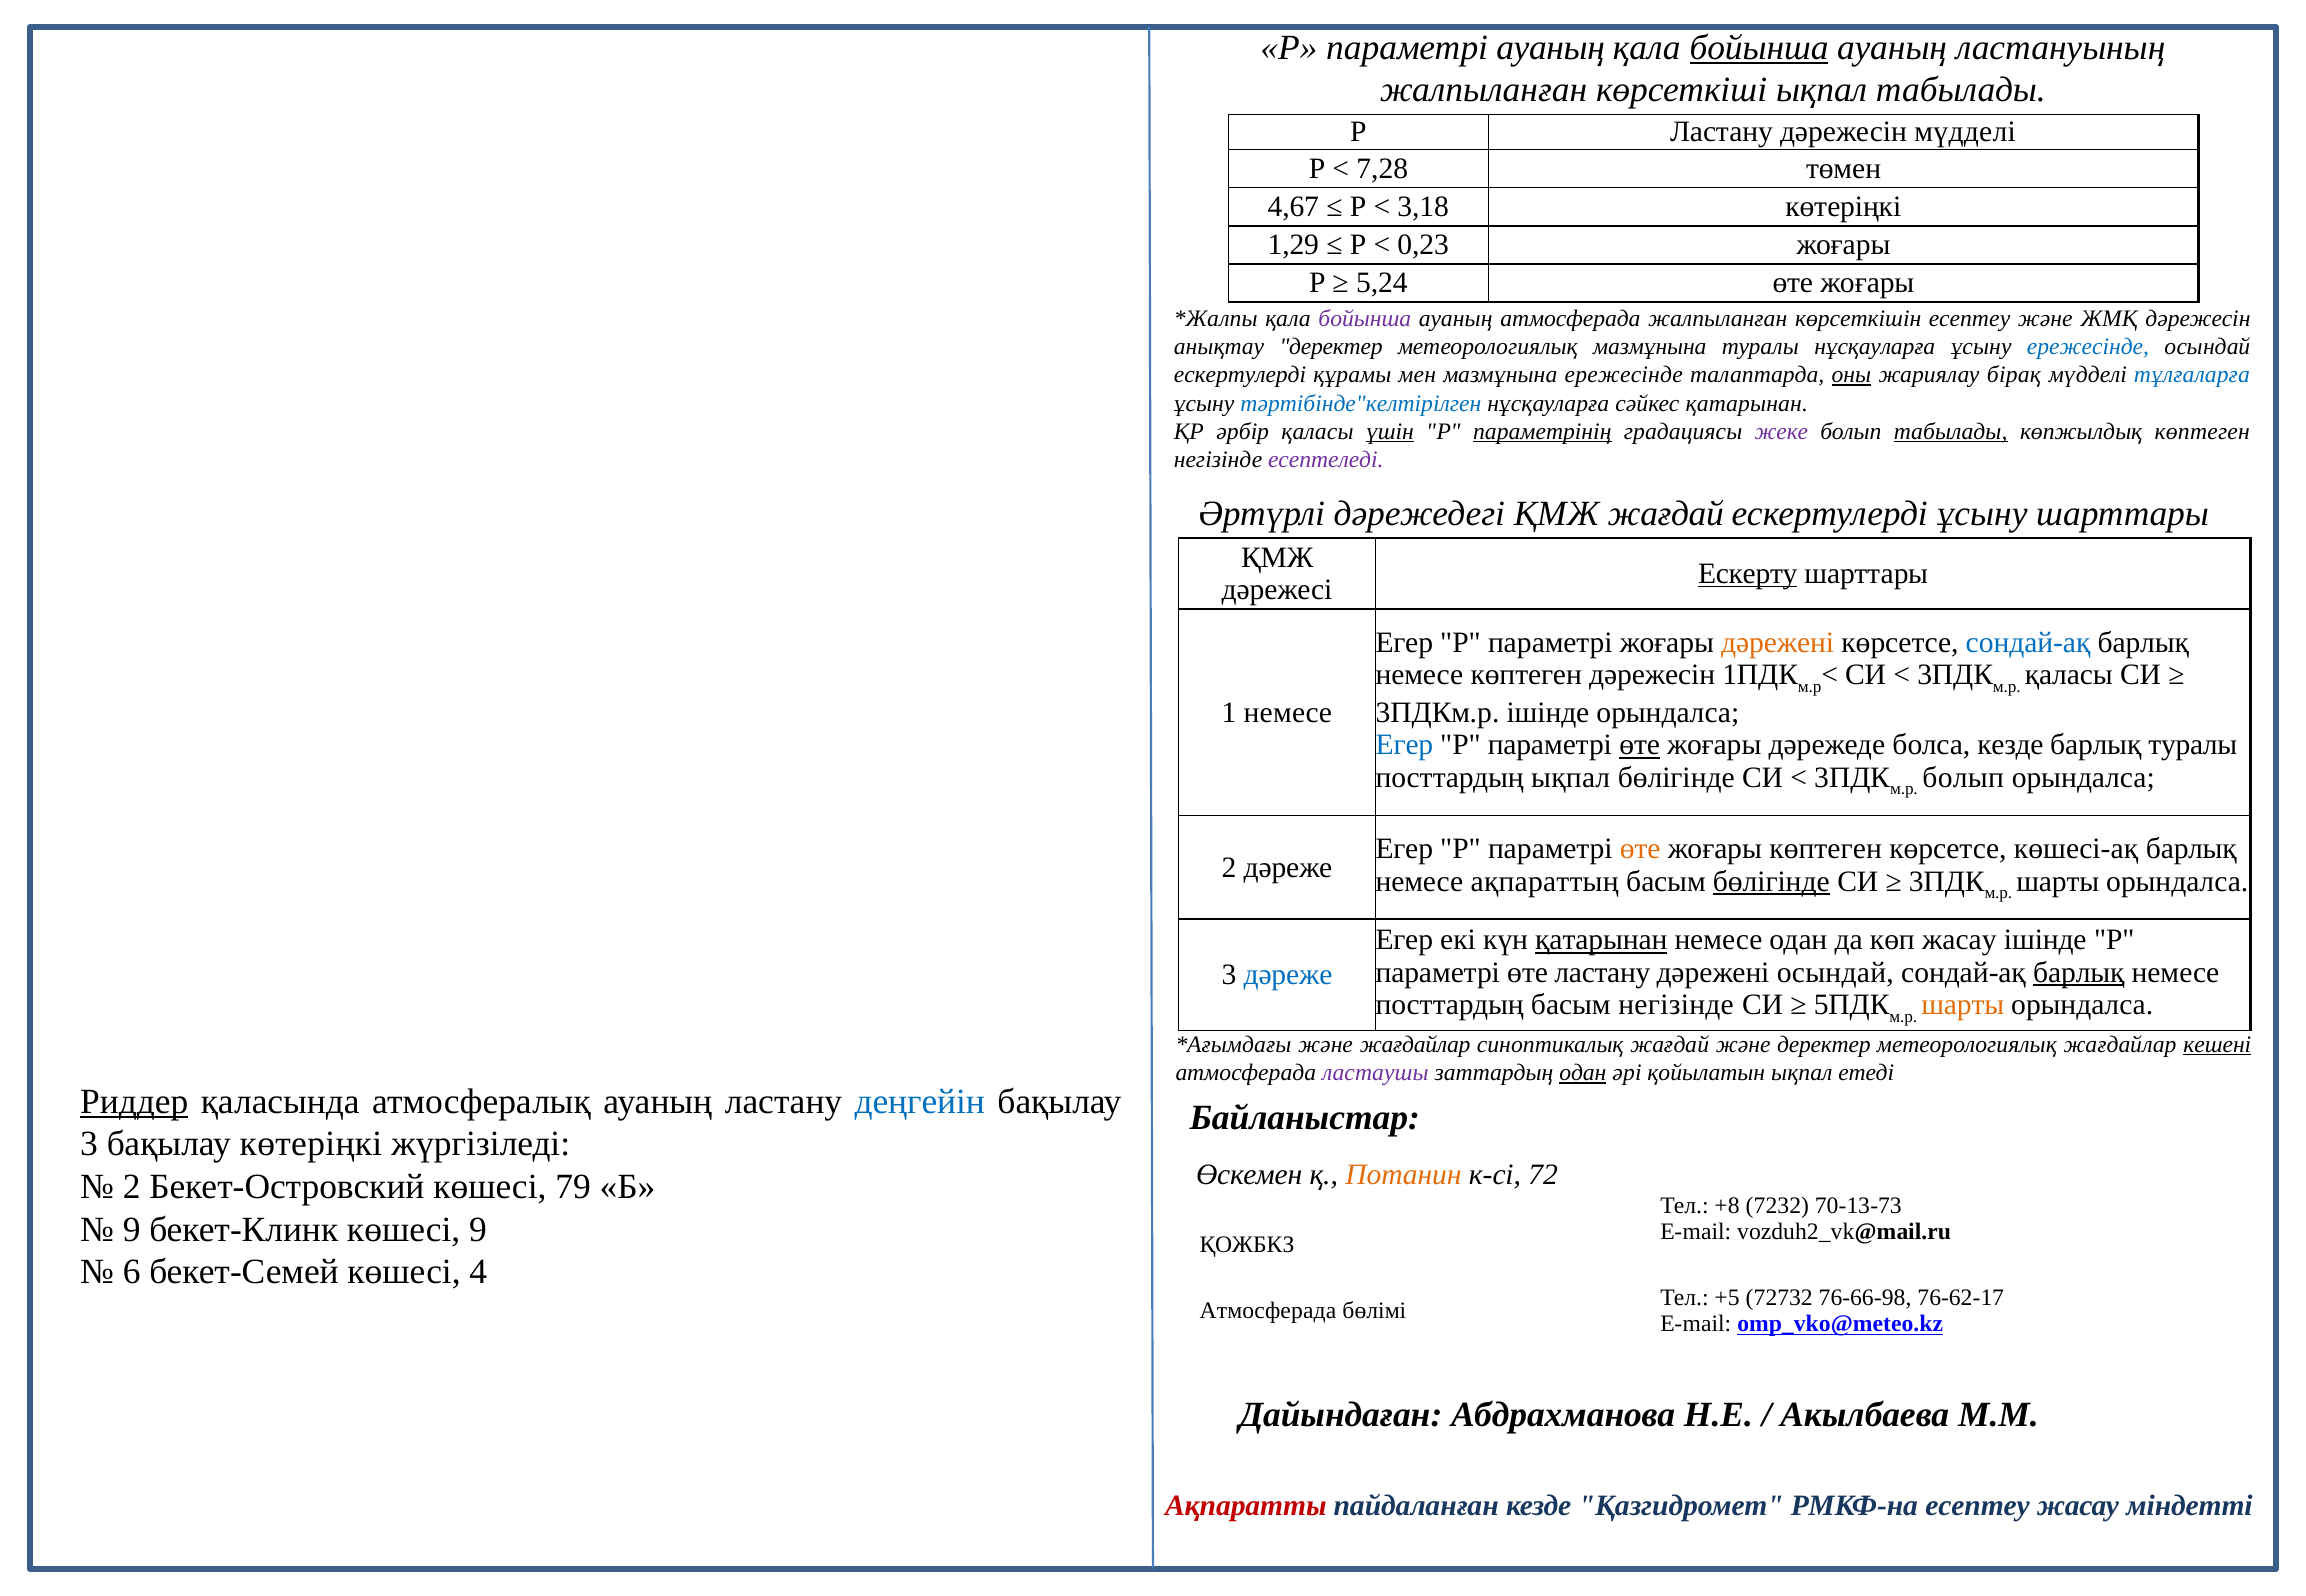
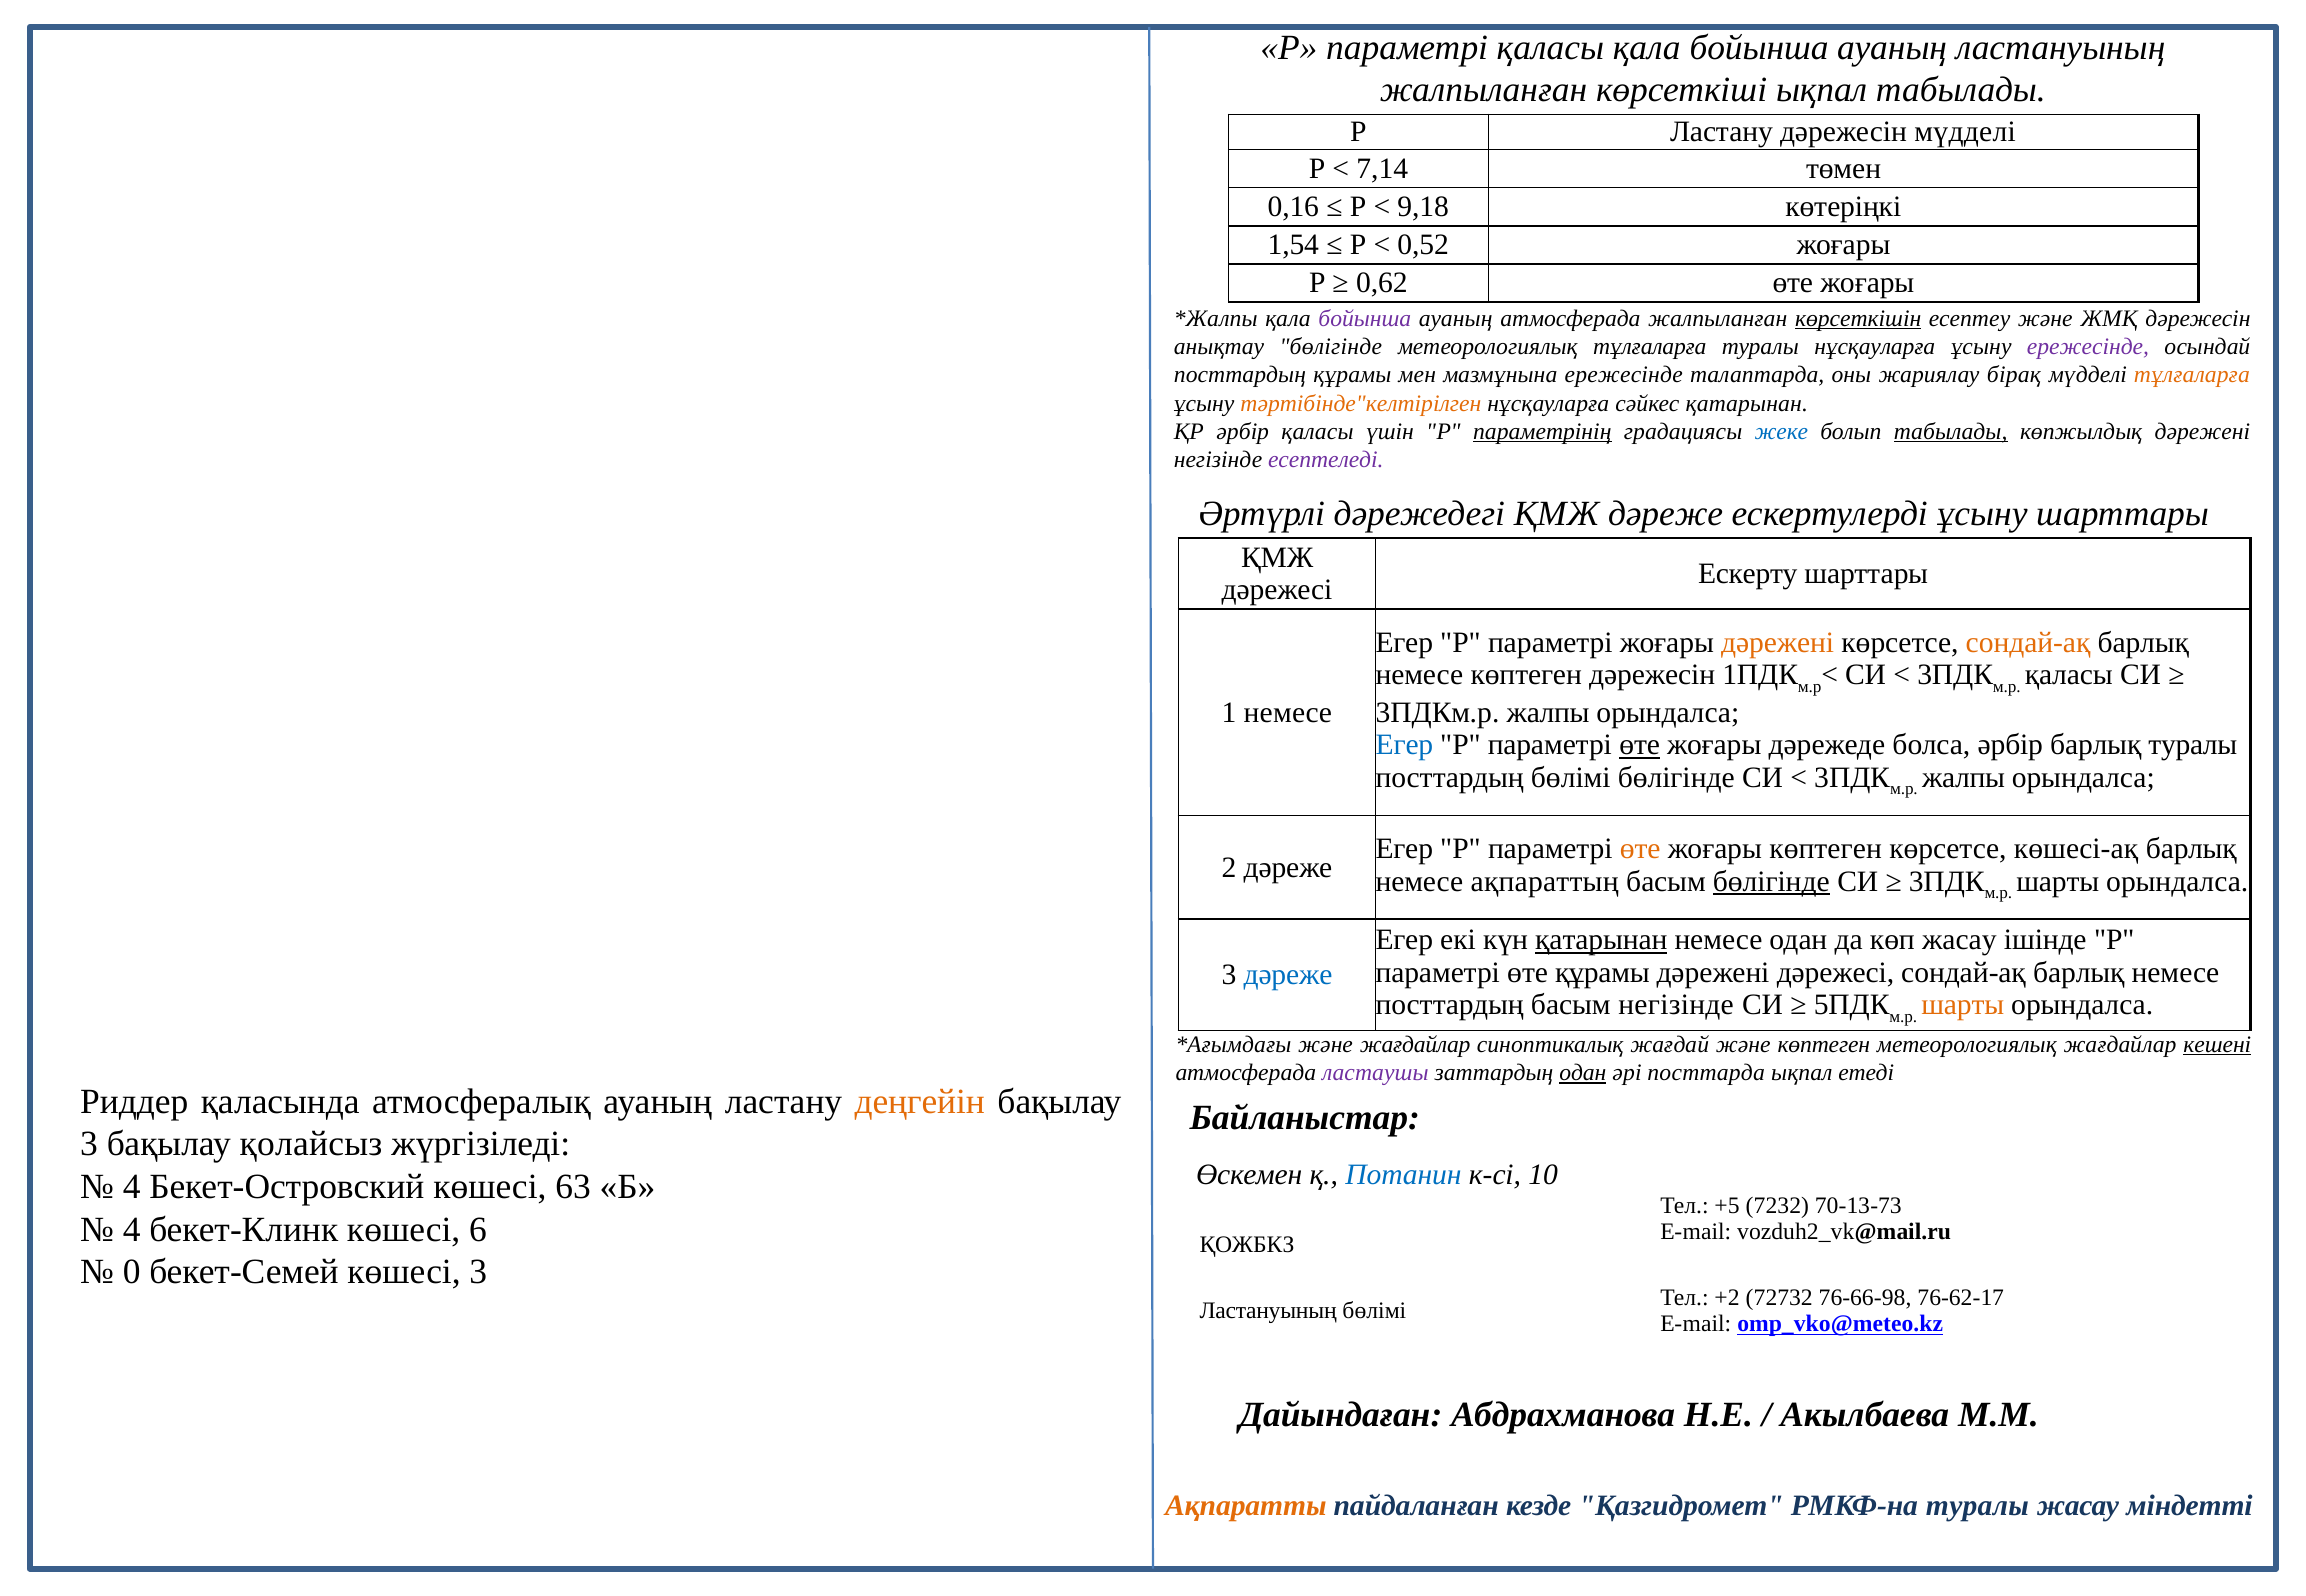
параметрі ауаның: ауаның -> қаласы (1550, 47)
бойынша underline: present -> none (1759, 47)
7,28: 7,28 -> 7,14 (1382, 169)
4,67: 4,67 -> 0,16 (1293, 207)
3,18: 3,18 -> 9,18 (1423, 207)
1,29: 1,29 -> 1,54 (1293, 245)
0,23: 0,23 -> 0,52 (1423, 245)
5,24: 5,24 -> 0,62 (1382, 283)
көрсеткішін underline: none -> present (1858, 318)
анықтау деректер: деректер -> бөлігінде (1331, 347)
метеорологиялық мазмұнына: мазмұнына -> тұлғаларға (1650, 347)
ережесінде colour: blue -> purple (2088, 347)
ескертулерді: ескертулерді -> посттардың (1240, 375)
оны underline: present -> none (1851, 375)
тұлғаларға colour: blue -> orange (2192, 375)
тәртібінде"келтірілген colour: blue -> orange (1361, 403)
үшін underline: present -> none (1390, 432)
жеке colour: purple -> blue (1781, 432)
көпжылдық көптеген: көптеген -> дәрежені (2202, 432)
ҚМЖ жағдай: жағдай -> дәреже (1666, 514)
Ескерту underline: present -> none (1748, 574)
сондай-ақ colour: blue -> orange (2028, 643)
3ПДКм.р ішінде: ішінде -> жалпы (1548, 713)
болса кезде: кезде -> әрбір (2010, 745)
посттардың ықпал: ықпал -> бөлімі (1571, 778)
болып: болып -> жалпы (1963, 778)
өте ластану: ластану -> құрамы (1602, 973)
дәрежені осындай: осындай -> дәрежесі (1835, 973)
барлық underline: present -> none (2079, 973)
және деректер: деректер -> көптеген (1824, 1045)
қойылатын: қойылатын -> посттарда (1706, 1073)
Риддер underline: present -> none (134, 1102)
деңгейін colour: blue -> orange (920, 1102)
бақылау көтеріңкі: көтеріңкі -> қолайсыз (311, 1145)
Потанин colour: orange -> blue (1404, 1175)
72: 72 -> 10 (1543, 1175)
2: 2 -> 4 (132, 1187)
79: 79 -> 63 (573, 1187)
+8: +8 -> +5 (1727, 1206)
9: 9 -> 4 (132, 1230)
көшесі 9: 9 -> 6 (478, 1230)
6: 6 -> 0 (132, 1272)
көшесі 4: 4 -> 3 (478, 1272)
+5: +5 -> +2 (1727, 1298)
Атмосферада: Атмосферада -> Ластануының (1268, 1311)
Ақпаратты colour: red -> orange (1246, 1507)
РМКФ-на есептеу: есептеу -> туралы (1977, 1507)
